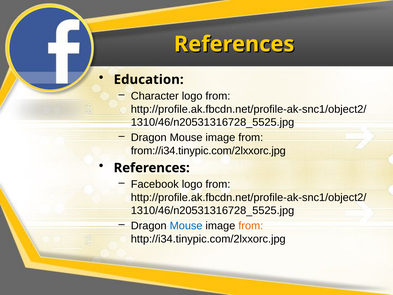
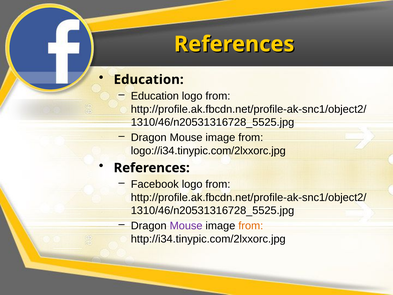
Character: Character -> Education (155, 96)
from://i34.tinypic.com/2lxxorc.jpg: from://i34.tinypic.com/2lxxorc.jpg -> logo://i34.tinypic.com/2lxxorc.jpg (208, 151)
Mouse colour: blue -> purple (186, 226)
